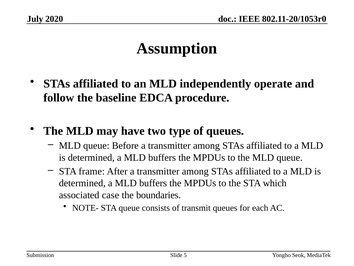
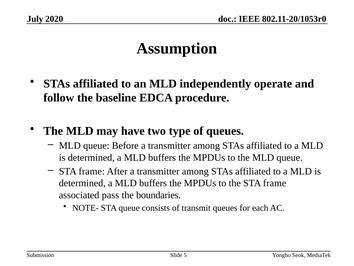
the STA which: which -> frame (275, 183)
case: case -> pass (110, 195)
